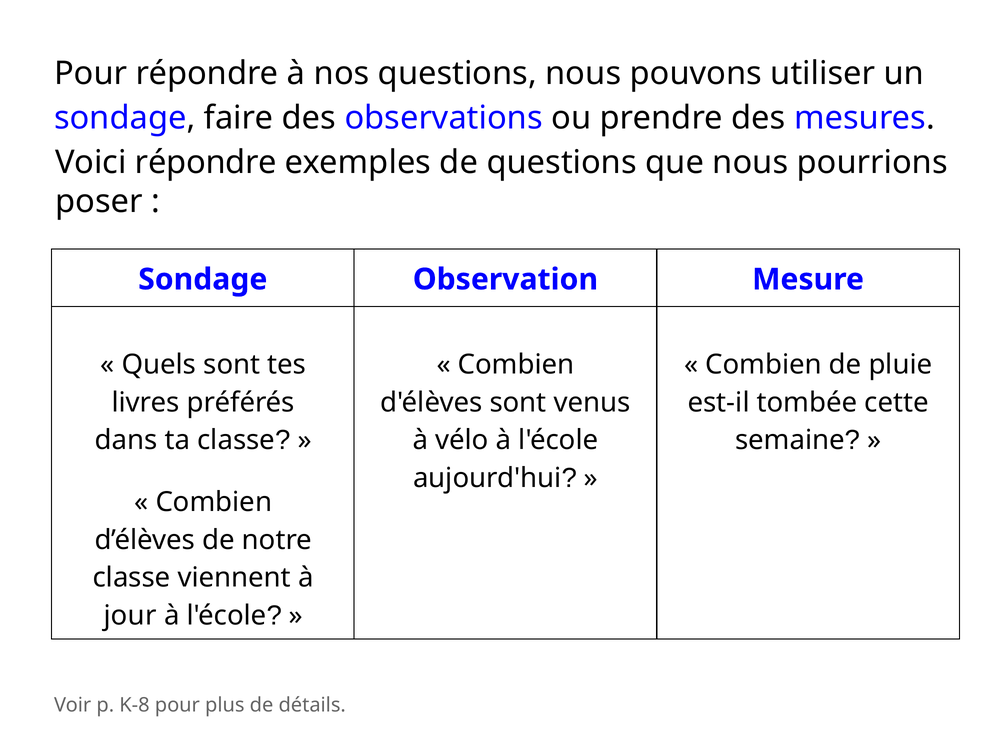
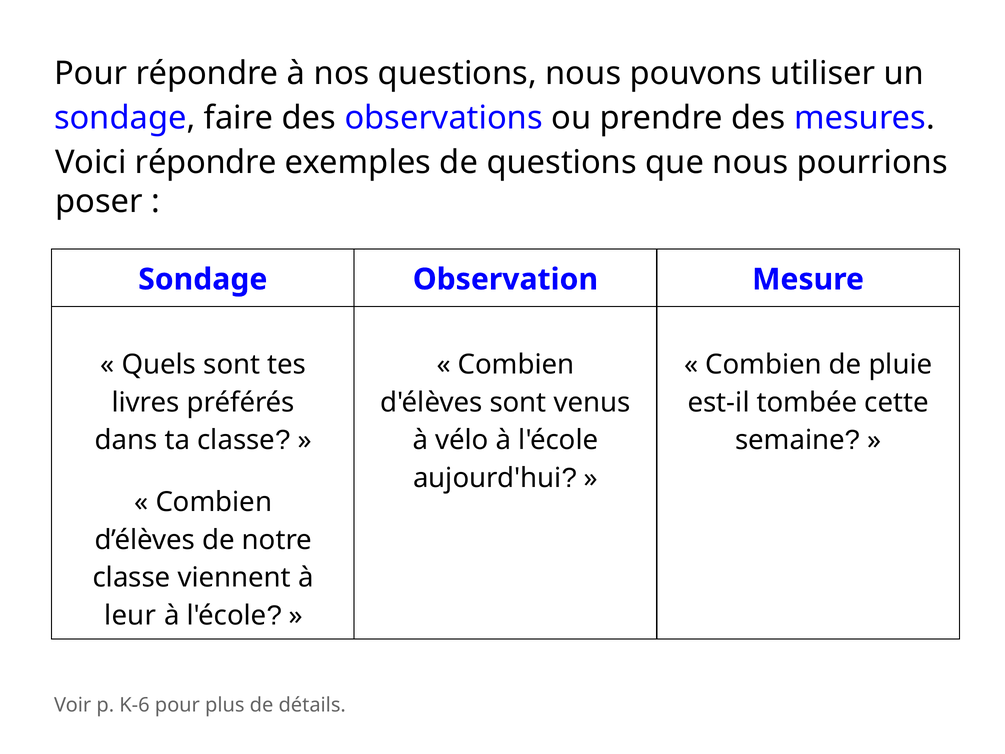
jour: jour -> leur (130, 615)
K-8: K-8 -> K-6 (134, 705)
